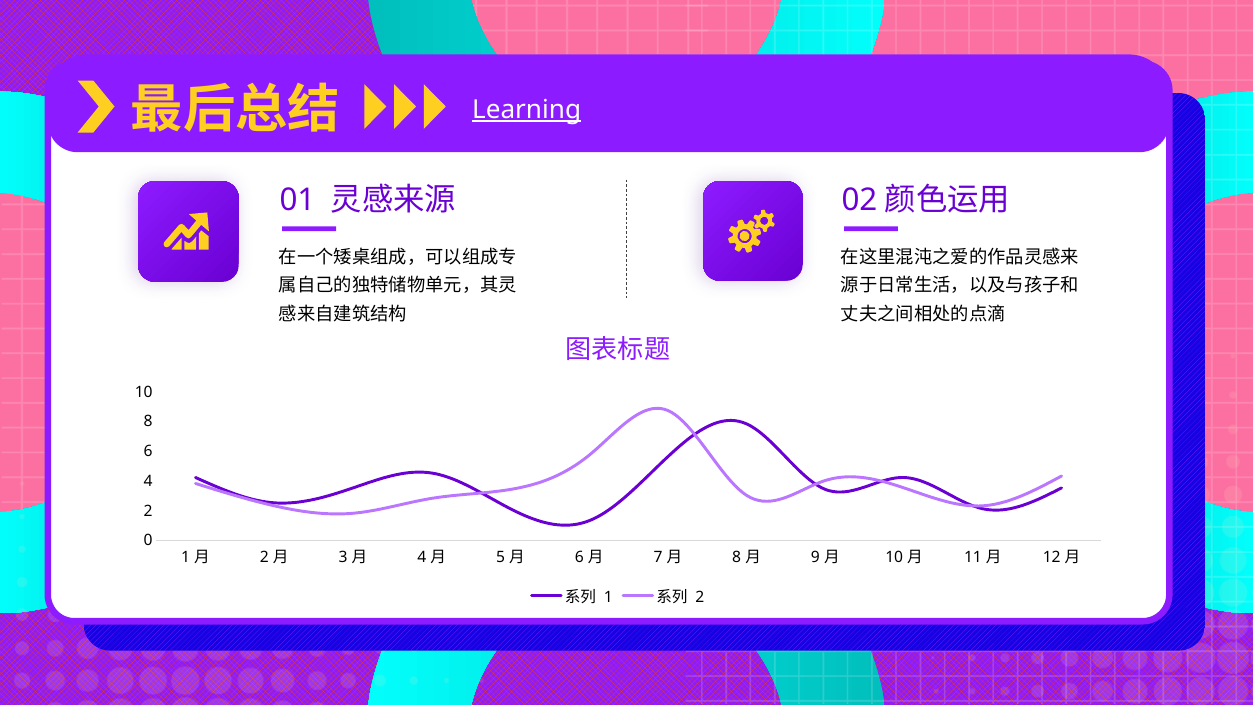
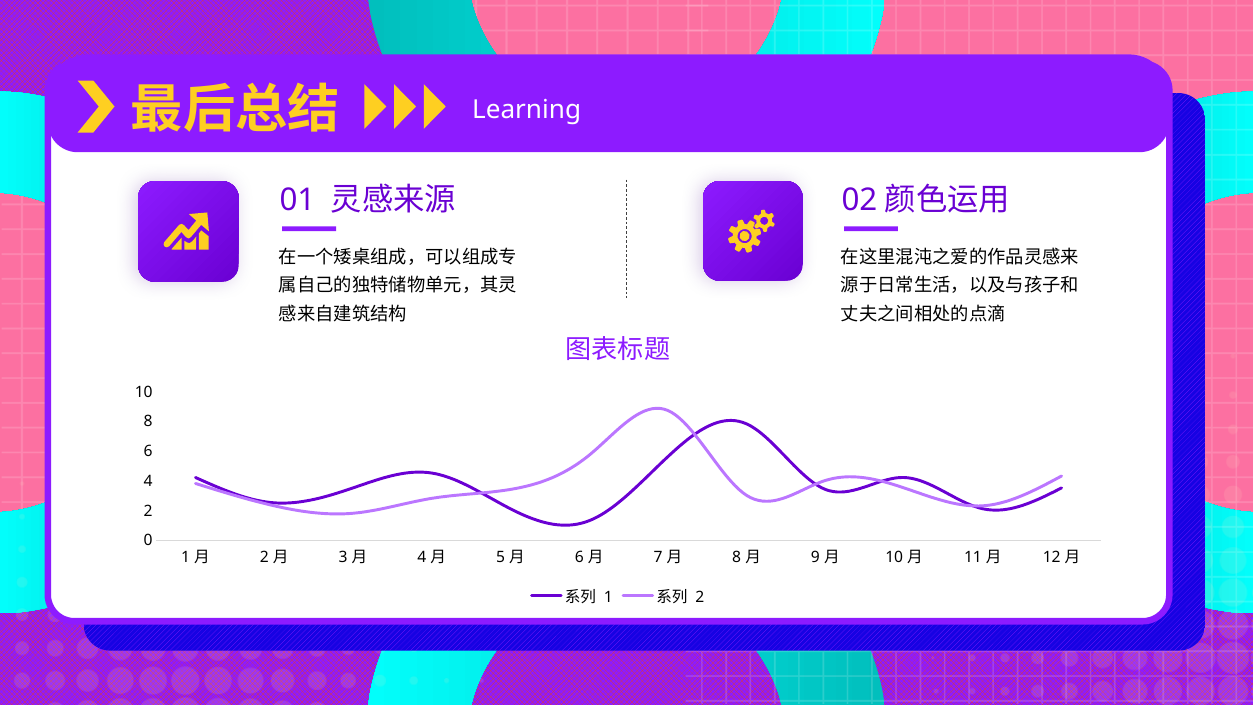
Learning underline: present -> none (527, 110)
